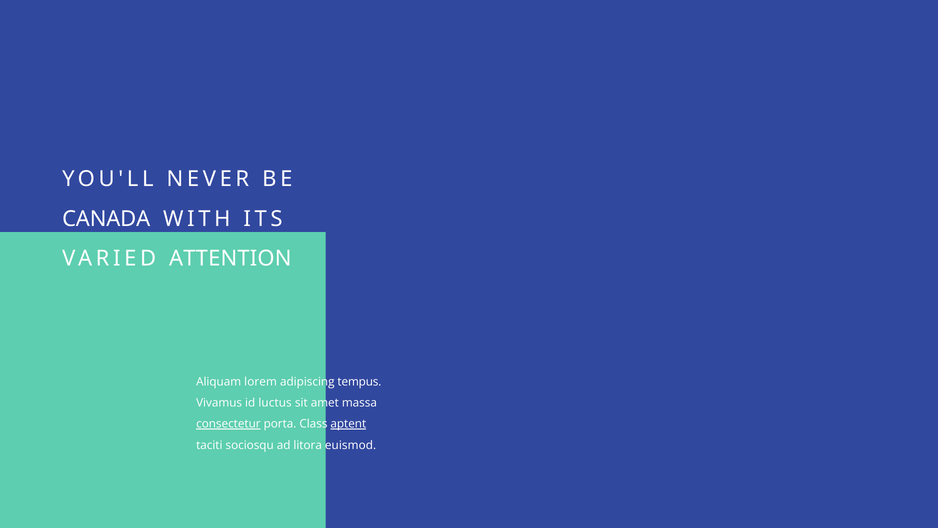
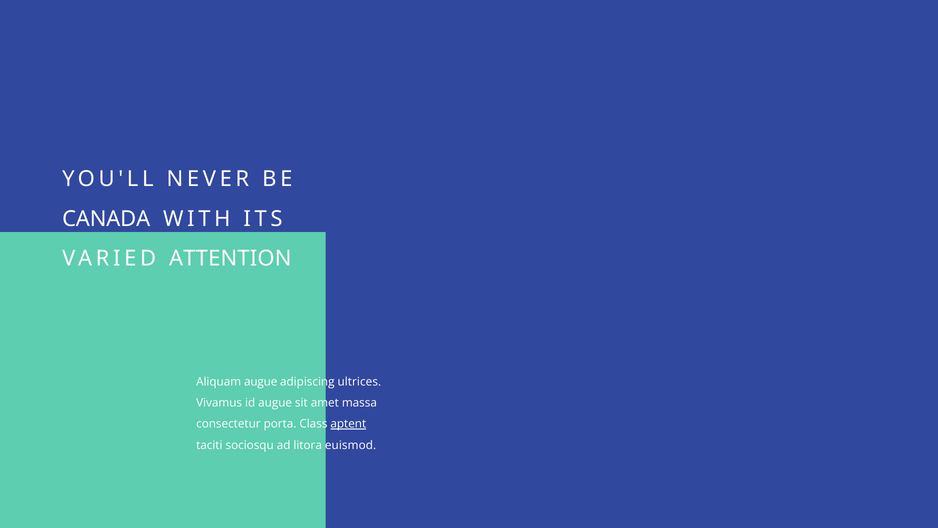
Aliquam lorem: lorem -> augue (261, 382)
tempus: tempus -> ultrices (359, 382)
id luctus: luctus -> augue (275, 403)
consectetur underline: present -> none (228, 424)
